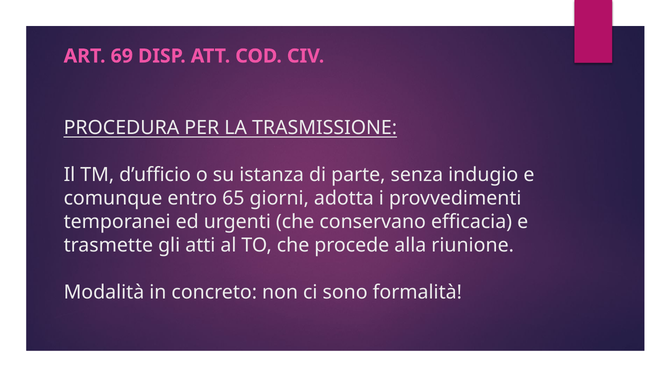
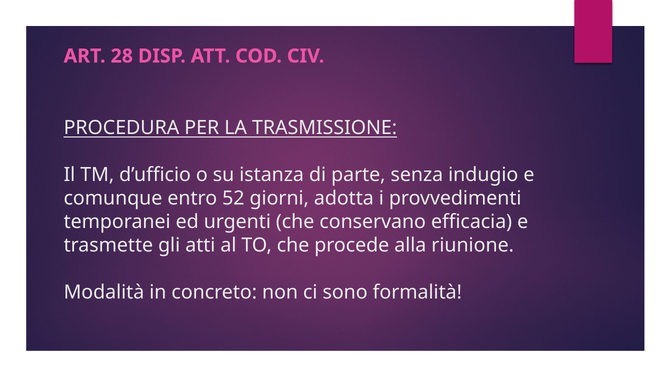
69: 69 -> 28 (122, 56)
65: 65 -> 52 (233, 199)
